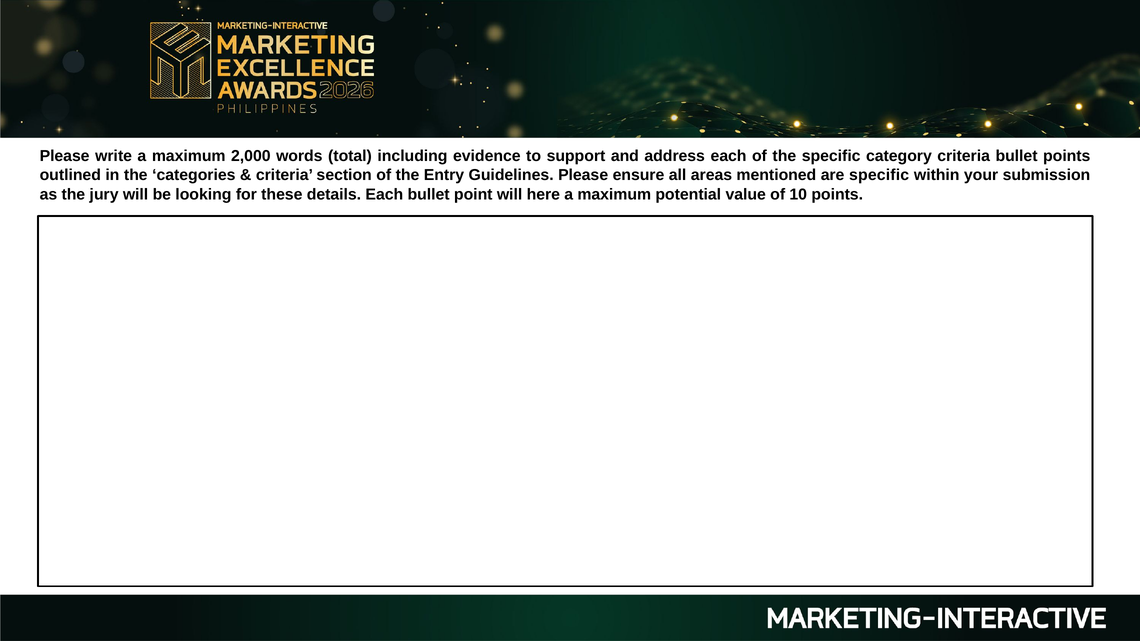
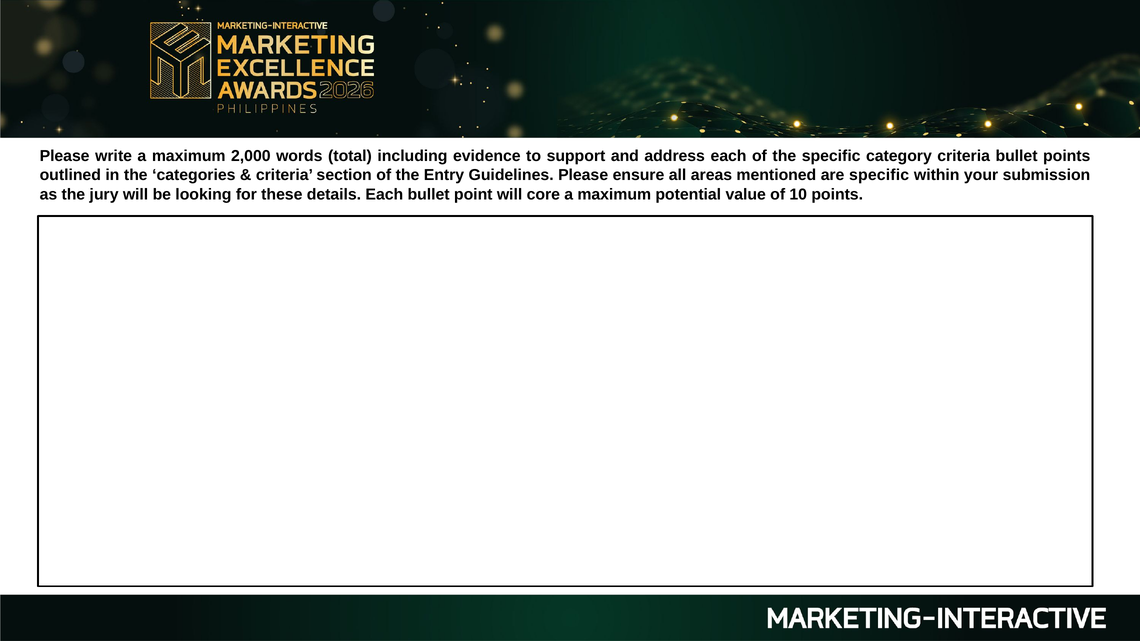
here: here -> core (543, 194)
